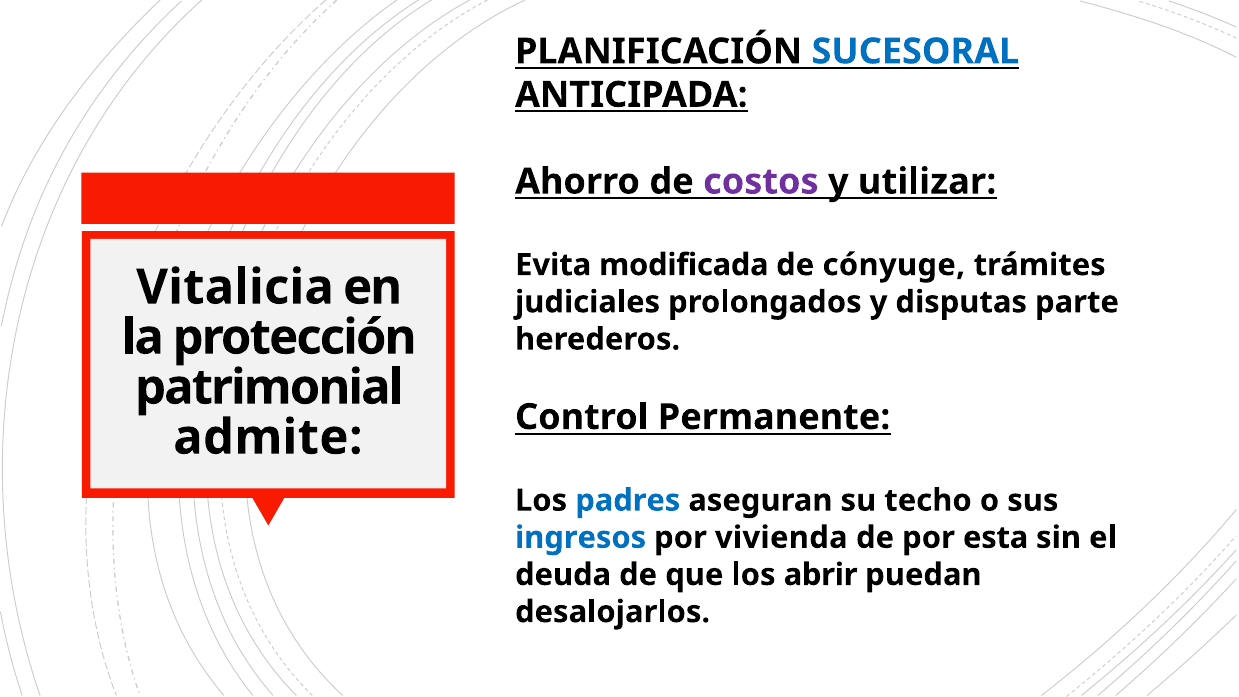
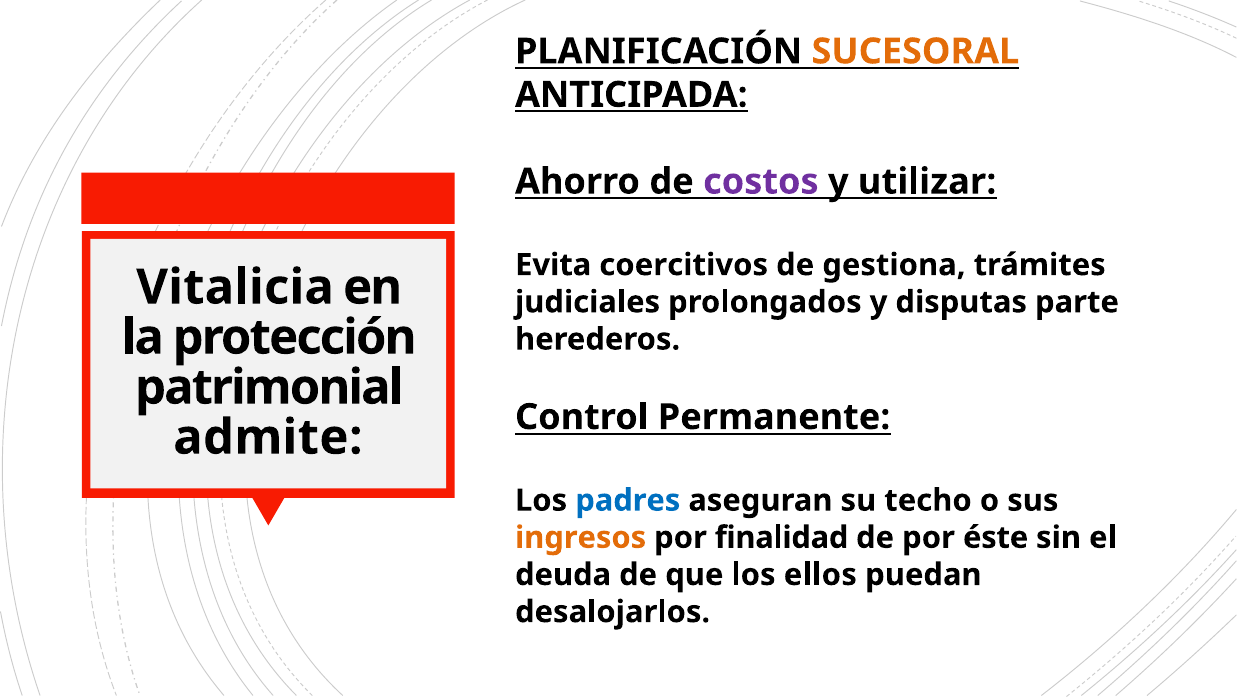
SUCESORAL colour: blue -> orange (915, 51)
modificada: modificada -> coercitivos (684, 265)
cónyuge: cónyuge -> gestiona (894, 265)
ingresos colour: blue -> orange (581, 538)
vivienda: vivienda -> finalidad (782, 538)
esta: esta -> éste (996, 538)
abrir: abrir -> ellos (820, 575)
